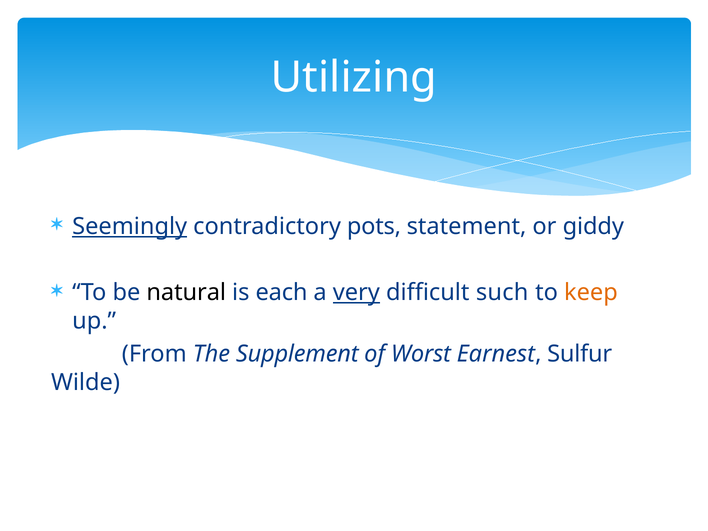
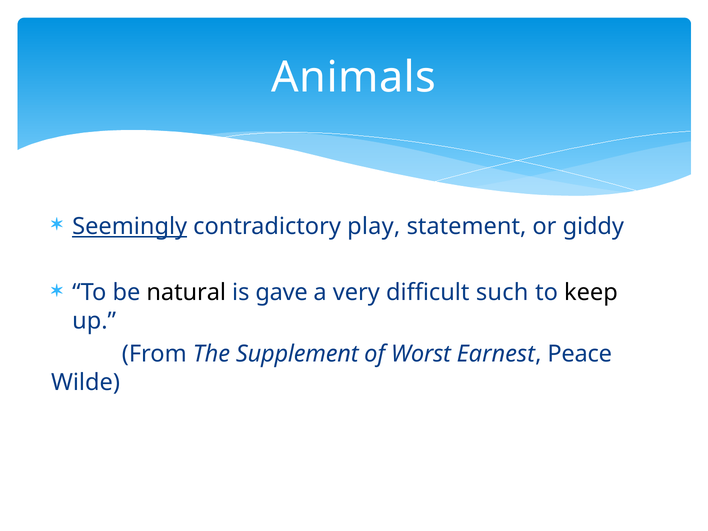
Utilizing: Utilizing -> Animals (354, 78)
pots: pots -> play (374, 227)
each: each -> gave (282, 293)
very underline: present -> none (356, 293)
keep colour: orange -> black (591, 293)
Sulfur: Sulfur -> Peace (580, 354)
